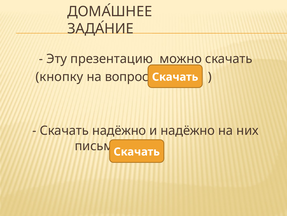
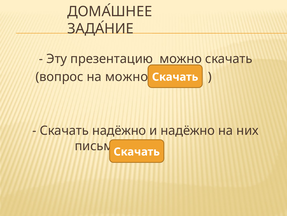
кнопку: кнопку -> вопрос (59, 77)
на вопрос: вопрос -> можно (126, 77)
